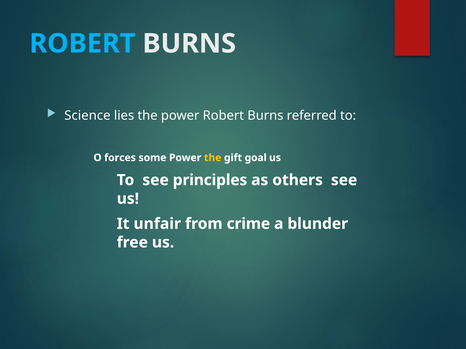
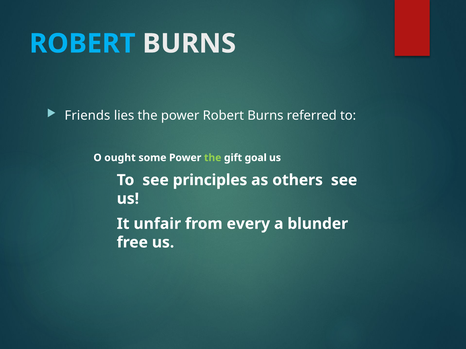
Science: Science -> Friends (87, 116)
forces: forces -> ought (120, 158)
the colour: yellow -> light green (213, 158)
crime: crime -> every (248, 224)
